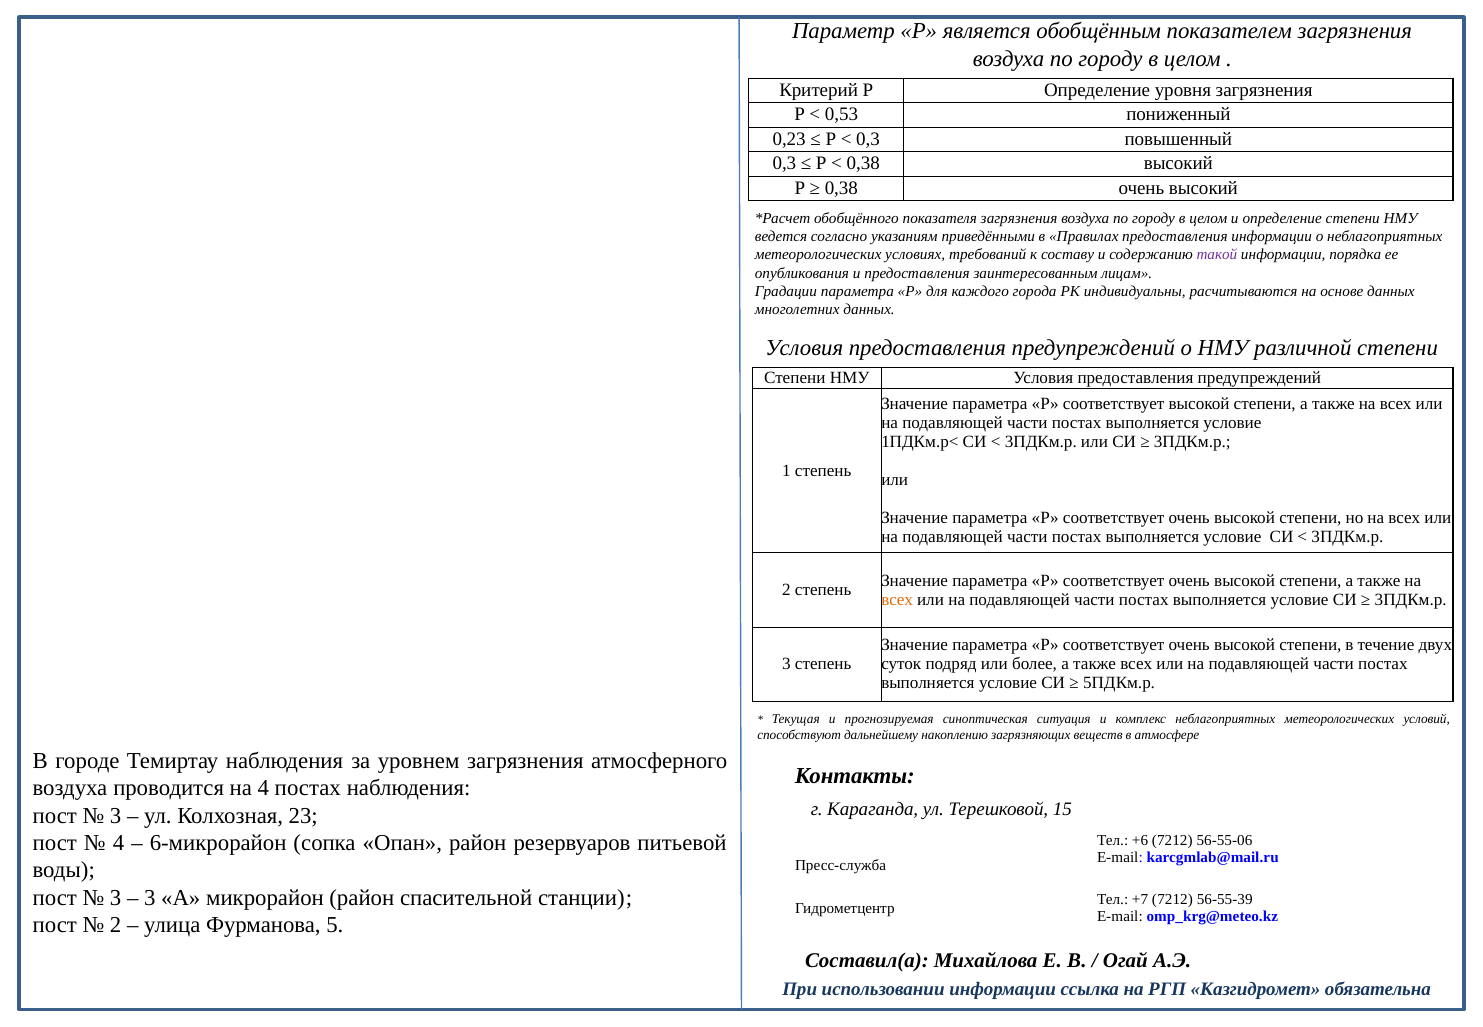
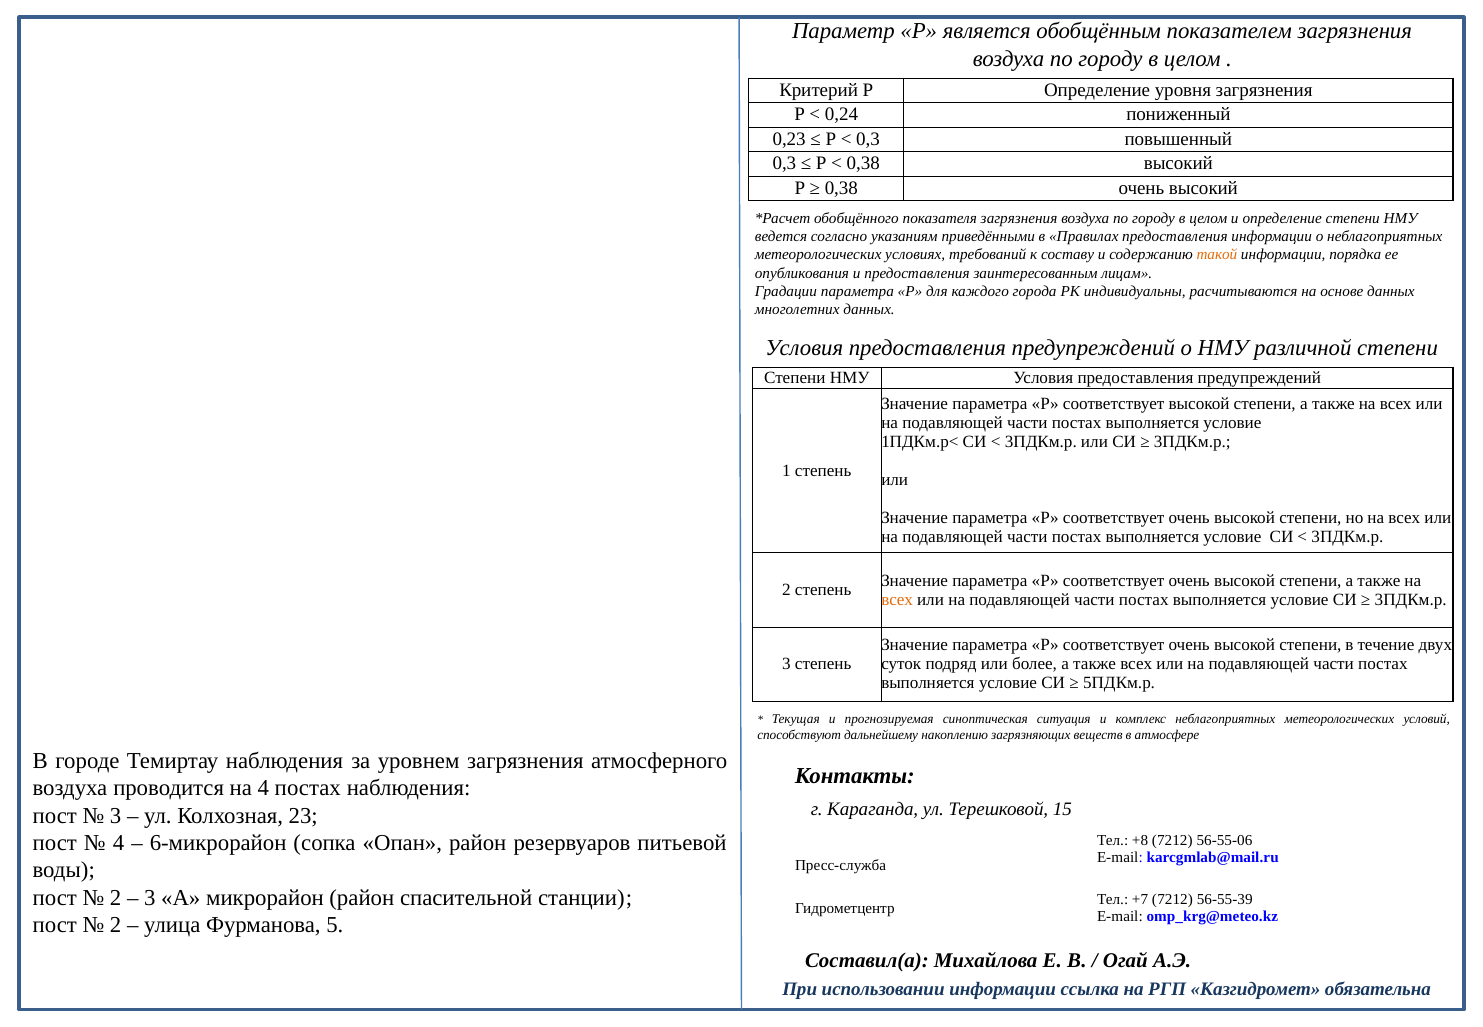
0,53: 0,53 -> 0,24 (842, 115)
такой colour: purple -> orange (1217, 255)
+6: +6 -> +8 (1140, 840)
3: 3 -> 2 (116, 897)
